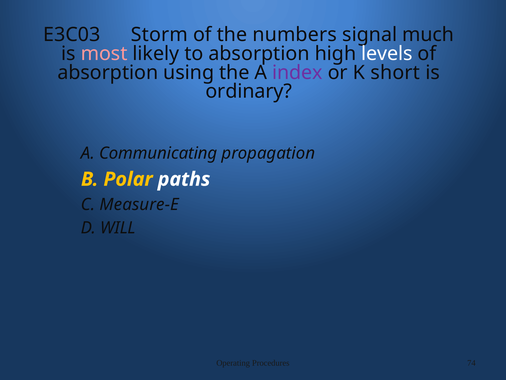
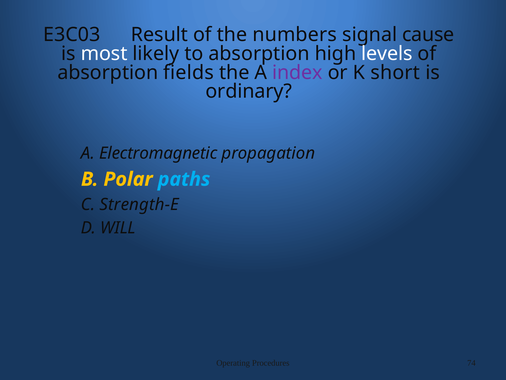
Storm: Storm -> Result (159, 35)
much: much -> cause (428, 35)
most colour: pink -> white (104, 54)
using: using -> fields (189, 72)
Communicating: Communicating -> Electromagnetic (158, 153)
paths colour: white -> light blue (184, 179)
Measure-E: Measure-E -> Strength-E (139, 204)
